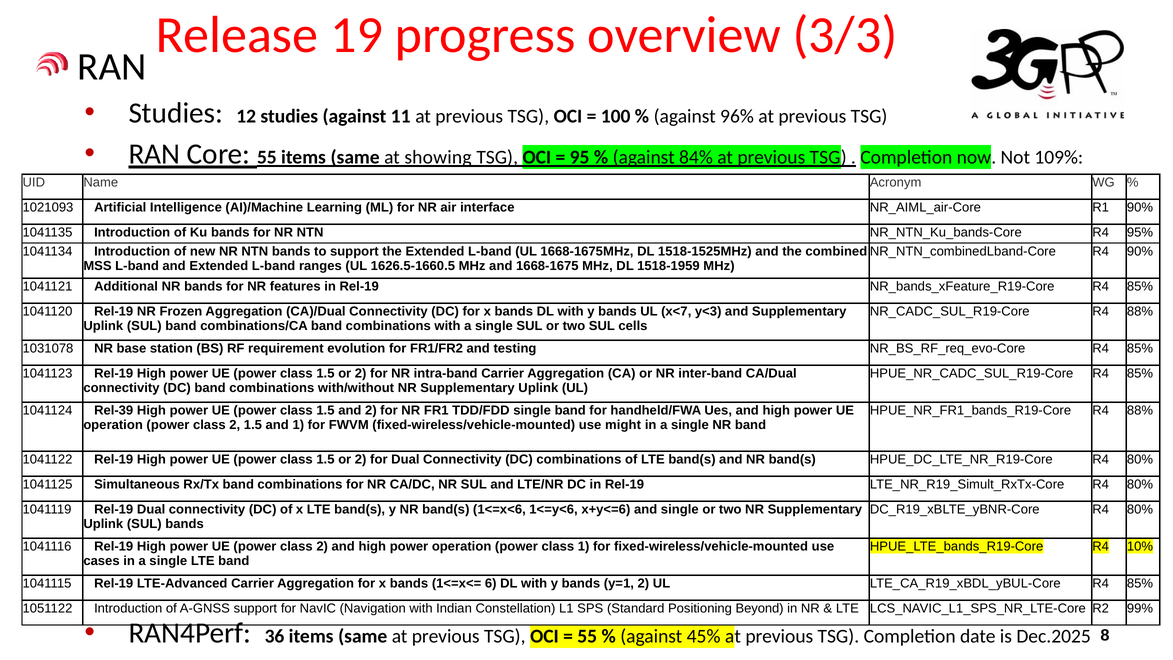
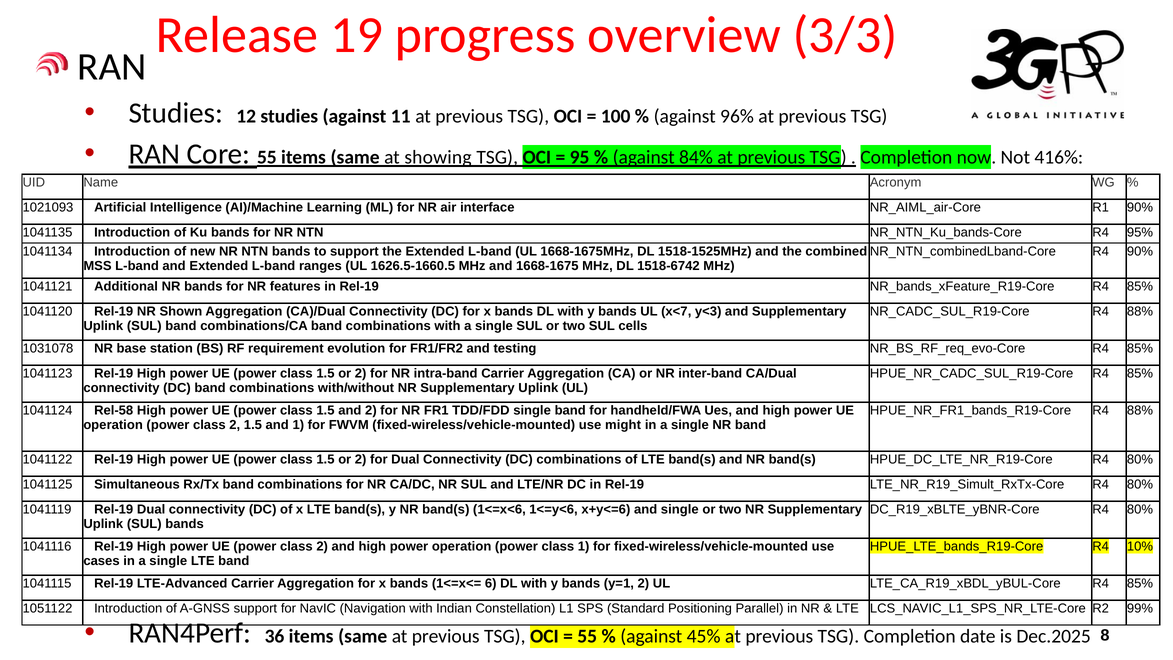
109%: 109% -> 416% (1059, 157)
1518-1959: 1518-1959 -> 1518-6742 (668, 266)
Frozen: Frozen -> Shown (181, 311)
Rel-39: Rel-39 -> Rel-58 (114, 410)
Beyond: Beyond -> Parallel (760, 608)
